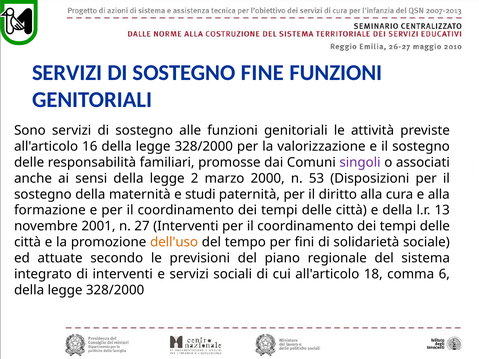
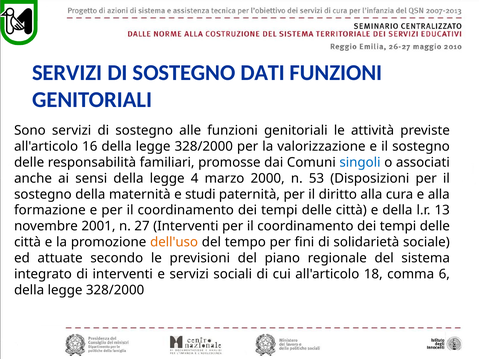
FINE: FINE -> DATI (263, 73)
singoli colour: purple -> blue (360, 162)
2: 2 -> 4 (195, 178)
